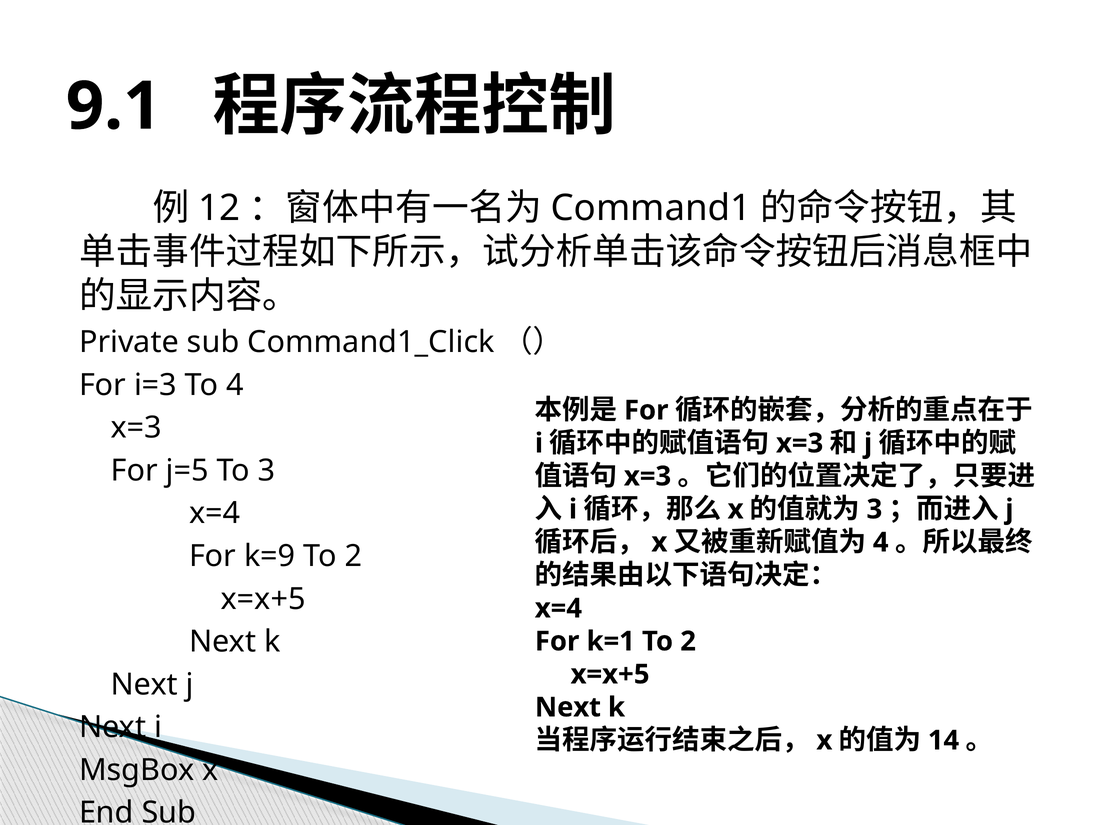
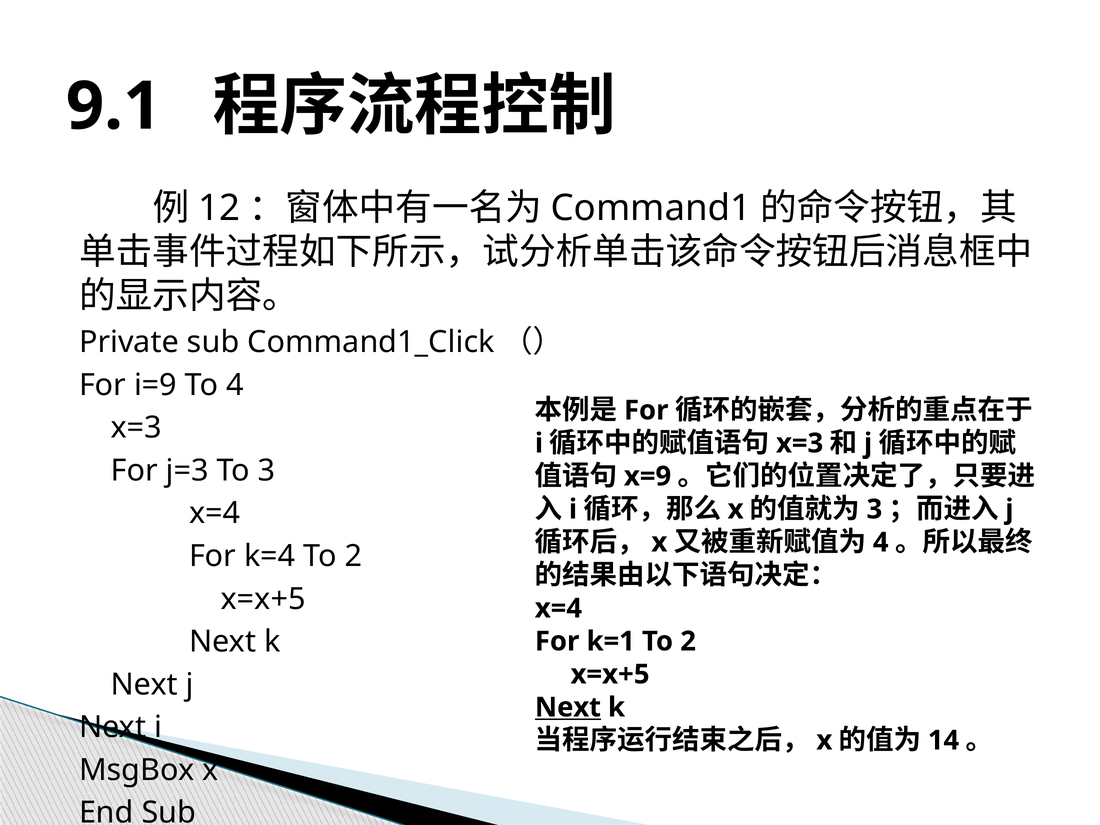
i=3: i=3 -> i=9 (155, 385)
j=5: j=5 -> j=3 (187, 471)
x=3: x=3 -> x=9 (648, 476)
k=9: k=9 -> k=4 (270, 556)
Next underline: none -> present (568, 707)
